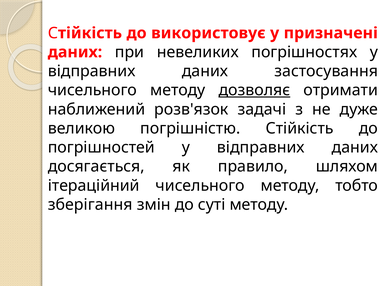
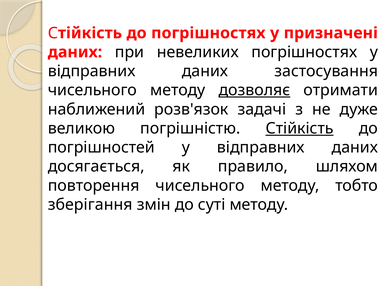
до використовує: використовує -> погрішностях (208, 33)
Стійкість underline: none -> present (300, 129)
ітераційний: ітераційний -> повторення (94, 186)
